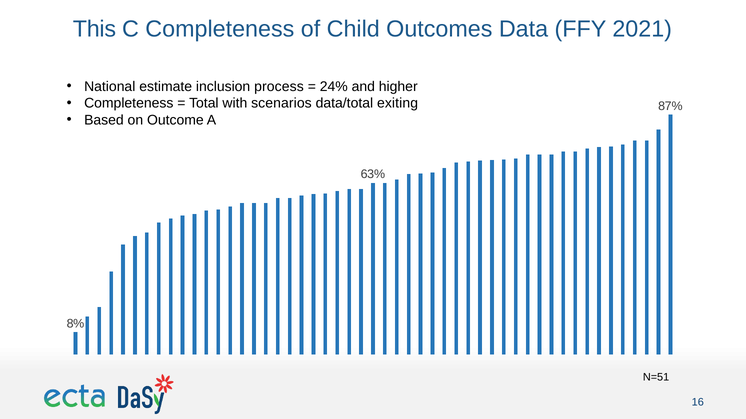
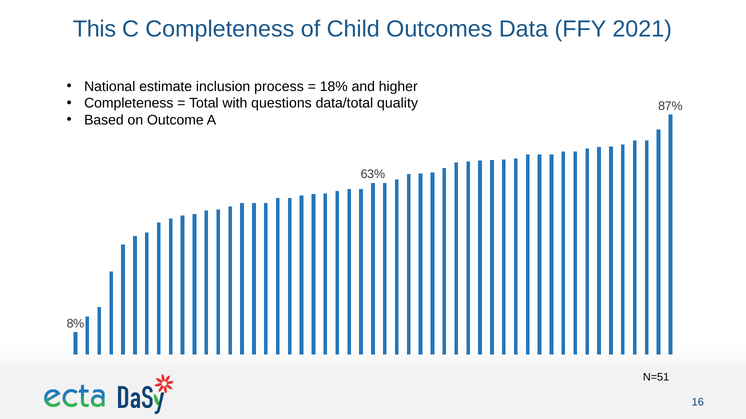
24%: 24% -> 18% (334, 87)
scenarios: scenarios -> questions (281, 103)
exiting: exiting -> quality (398, 103)
